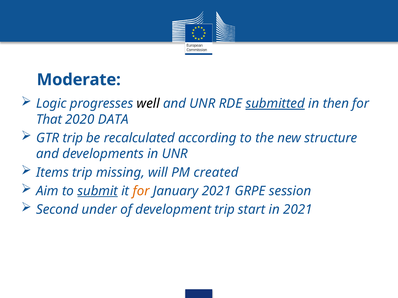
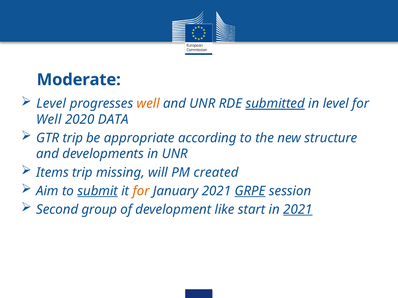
Logic: Logic -> Level (51, 104)
well colour: black -> orange (148, 104)
in then: then -> level (336, 104)
That: That -> Well (49, 120)
recalculated: recalculated -> appropriate (139, 138)
GRPE underline: none -> present (250, 191)
under: under -> group (99, 210)
development trip: trip -> like (225, 210)
2021 underline: none -> present (298, 210)
